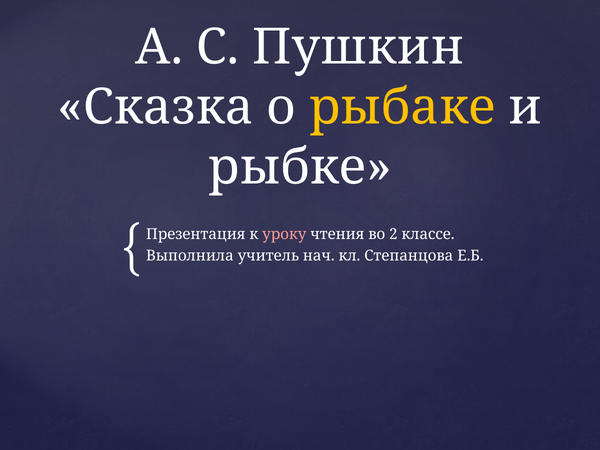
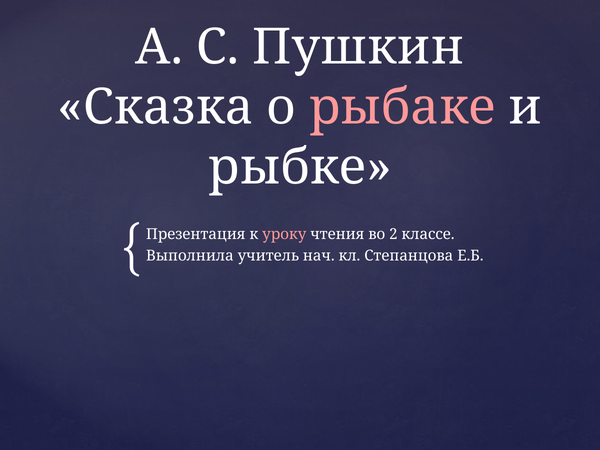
рыбаке colour: yellow -> pink (402, 107)
